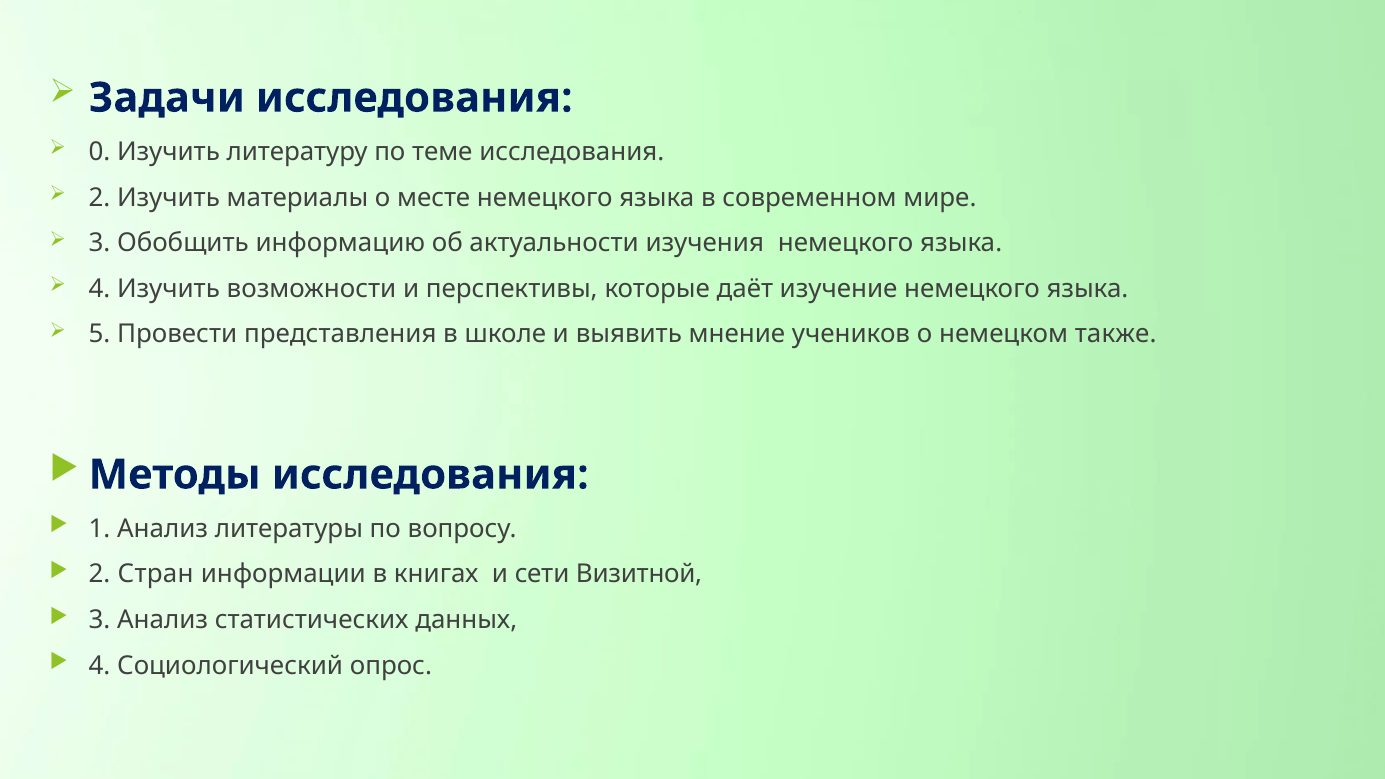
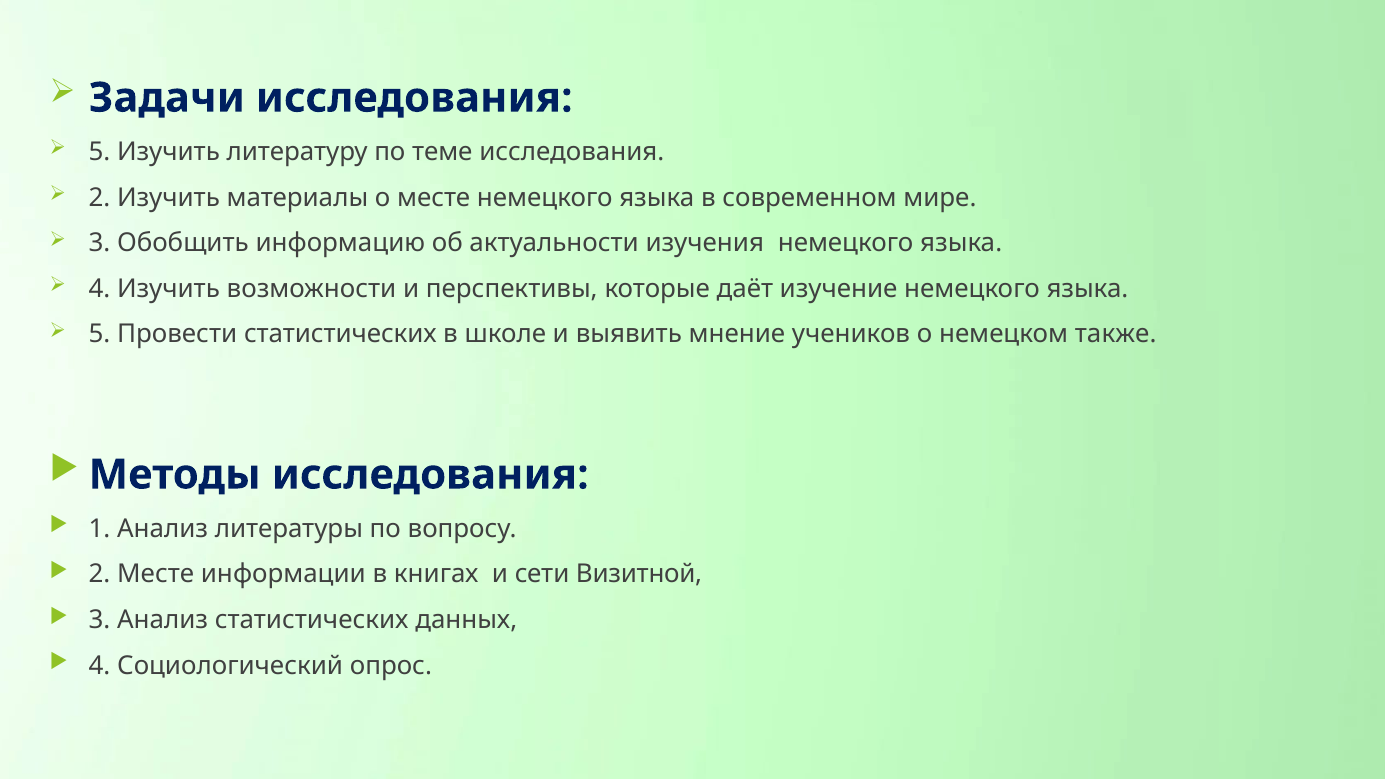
0: 0 -> 5 (100, 152)
Провести представления: представления -> статистических (340, 334)
2 Стран: Стран -> Месте (156, 574)
